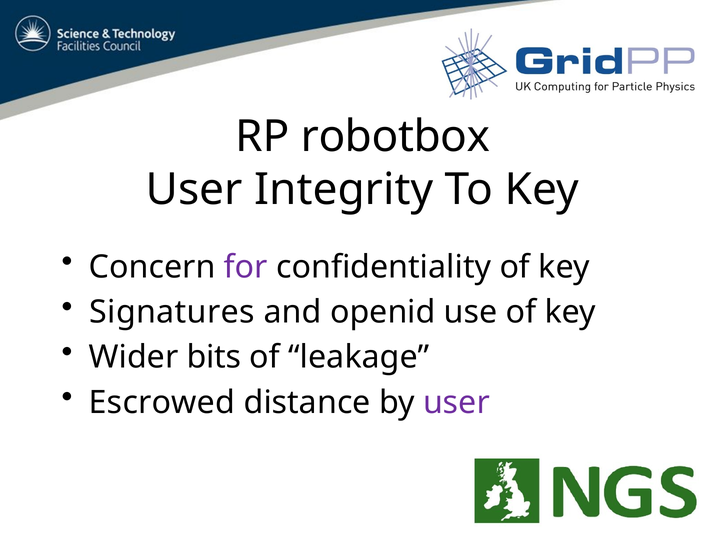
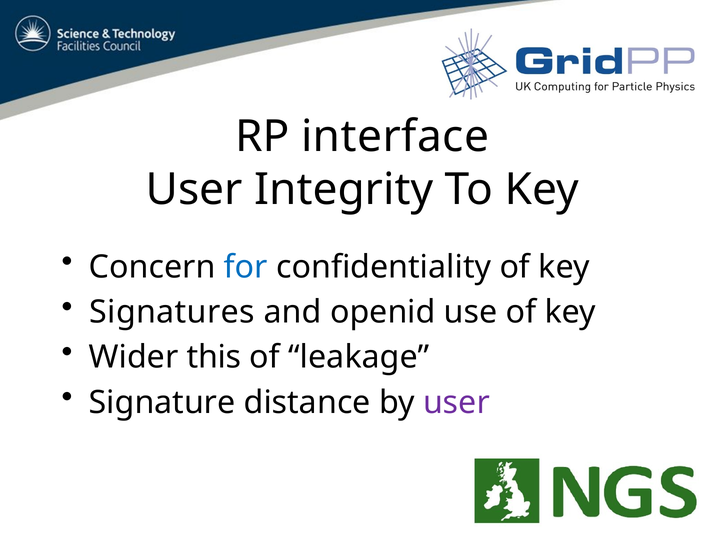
robotbox: robotbox -> interface (395, 137)
for colour: purple -> blue (246, 267)
bits: bits -> this (214, 357)
Escrowed: Escrowed -> Signature (162, 402)
